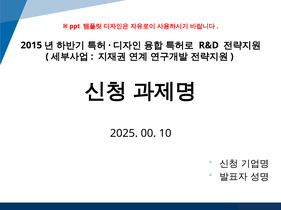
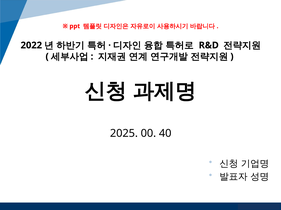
2015: 2015 -> 2022 (31, 45)
10: 10 -> 40 (165, 134)
